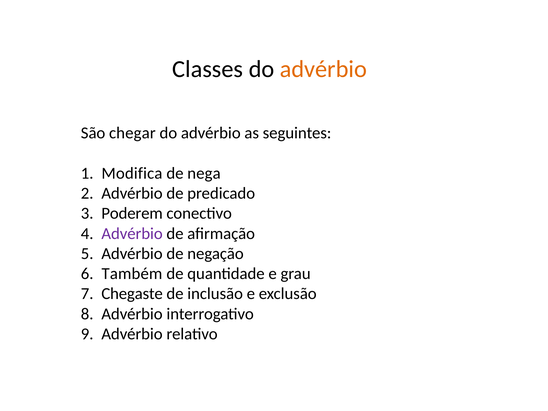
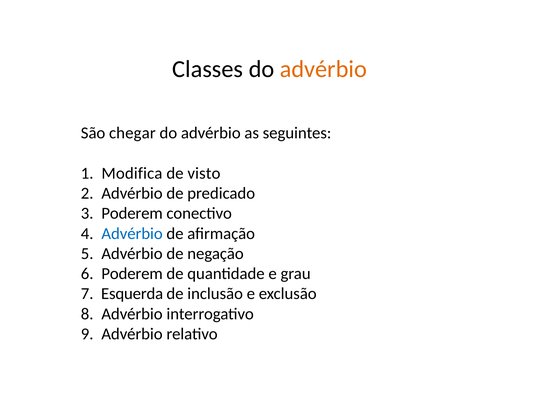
nega: nega -> visto (204, 173)
Advérbio colour: purple -> blue (132, 234)
Também: Também -> Poderem (132, 274)
Chegaste: Chegaste -> Esquerda (132, 294)
